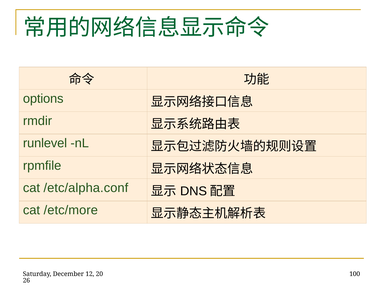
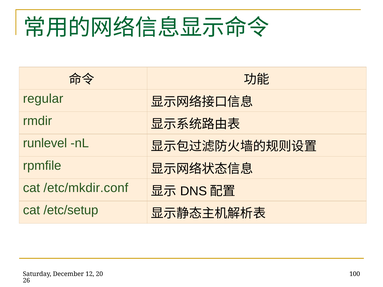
options: options -> regular (43, 99)
/etc/alpha.conf: /etc/alpha.conf -> /etc/mkdir.conf (86, 188)
/etc/more: /etc/more -> /etc/setup (71, 210)
